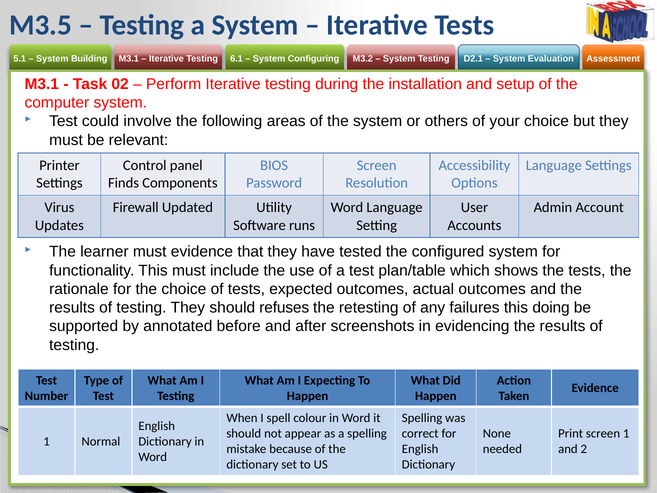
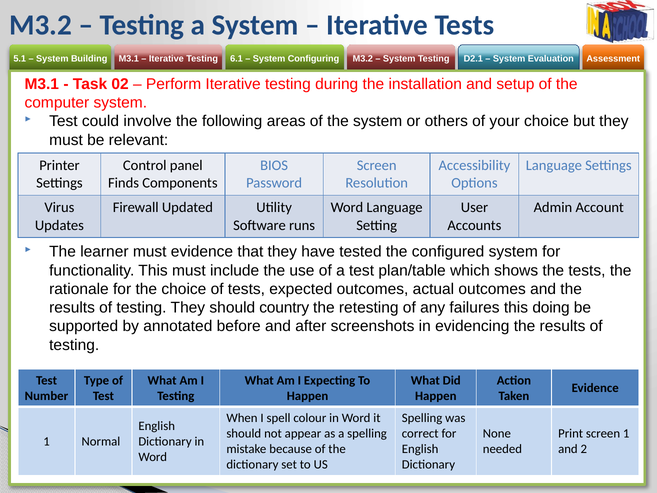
M3.5: M3.5 -> M3.2 (40, 25)
refuses: refuses -> country (284, 308)
